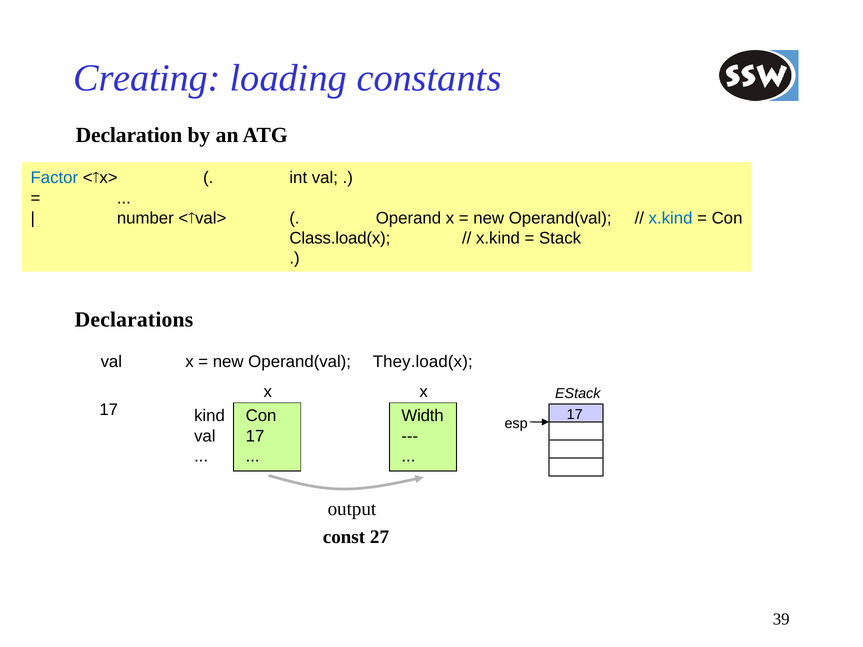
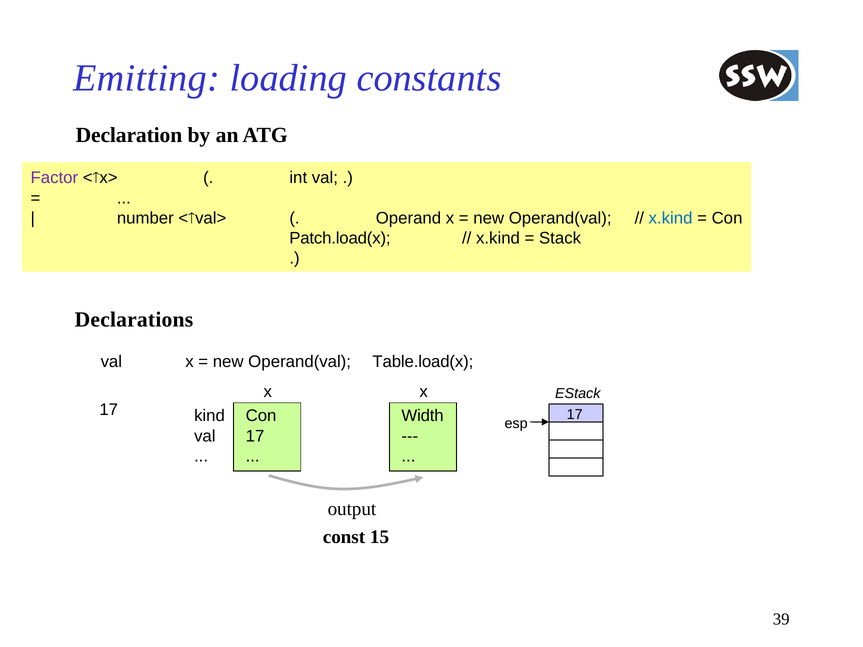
Creating: Creating -> Emitting (147, 78)
Factor colour: blue -> purple (54, 178)
Class.load(x: Class.load(x -> Patch.load(x (340, 238)
They.load(x: They.load(x -> Table.load(x (423, 362)
27: 27 -> 15 (380, 537)
